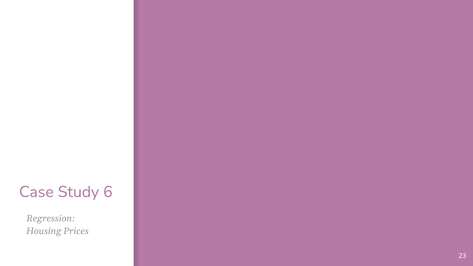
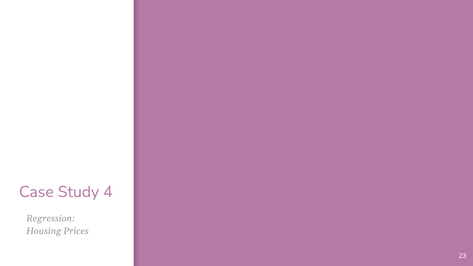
6: 6 -> 4 (108, 192)
